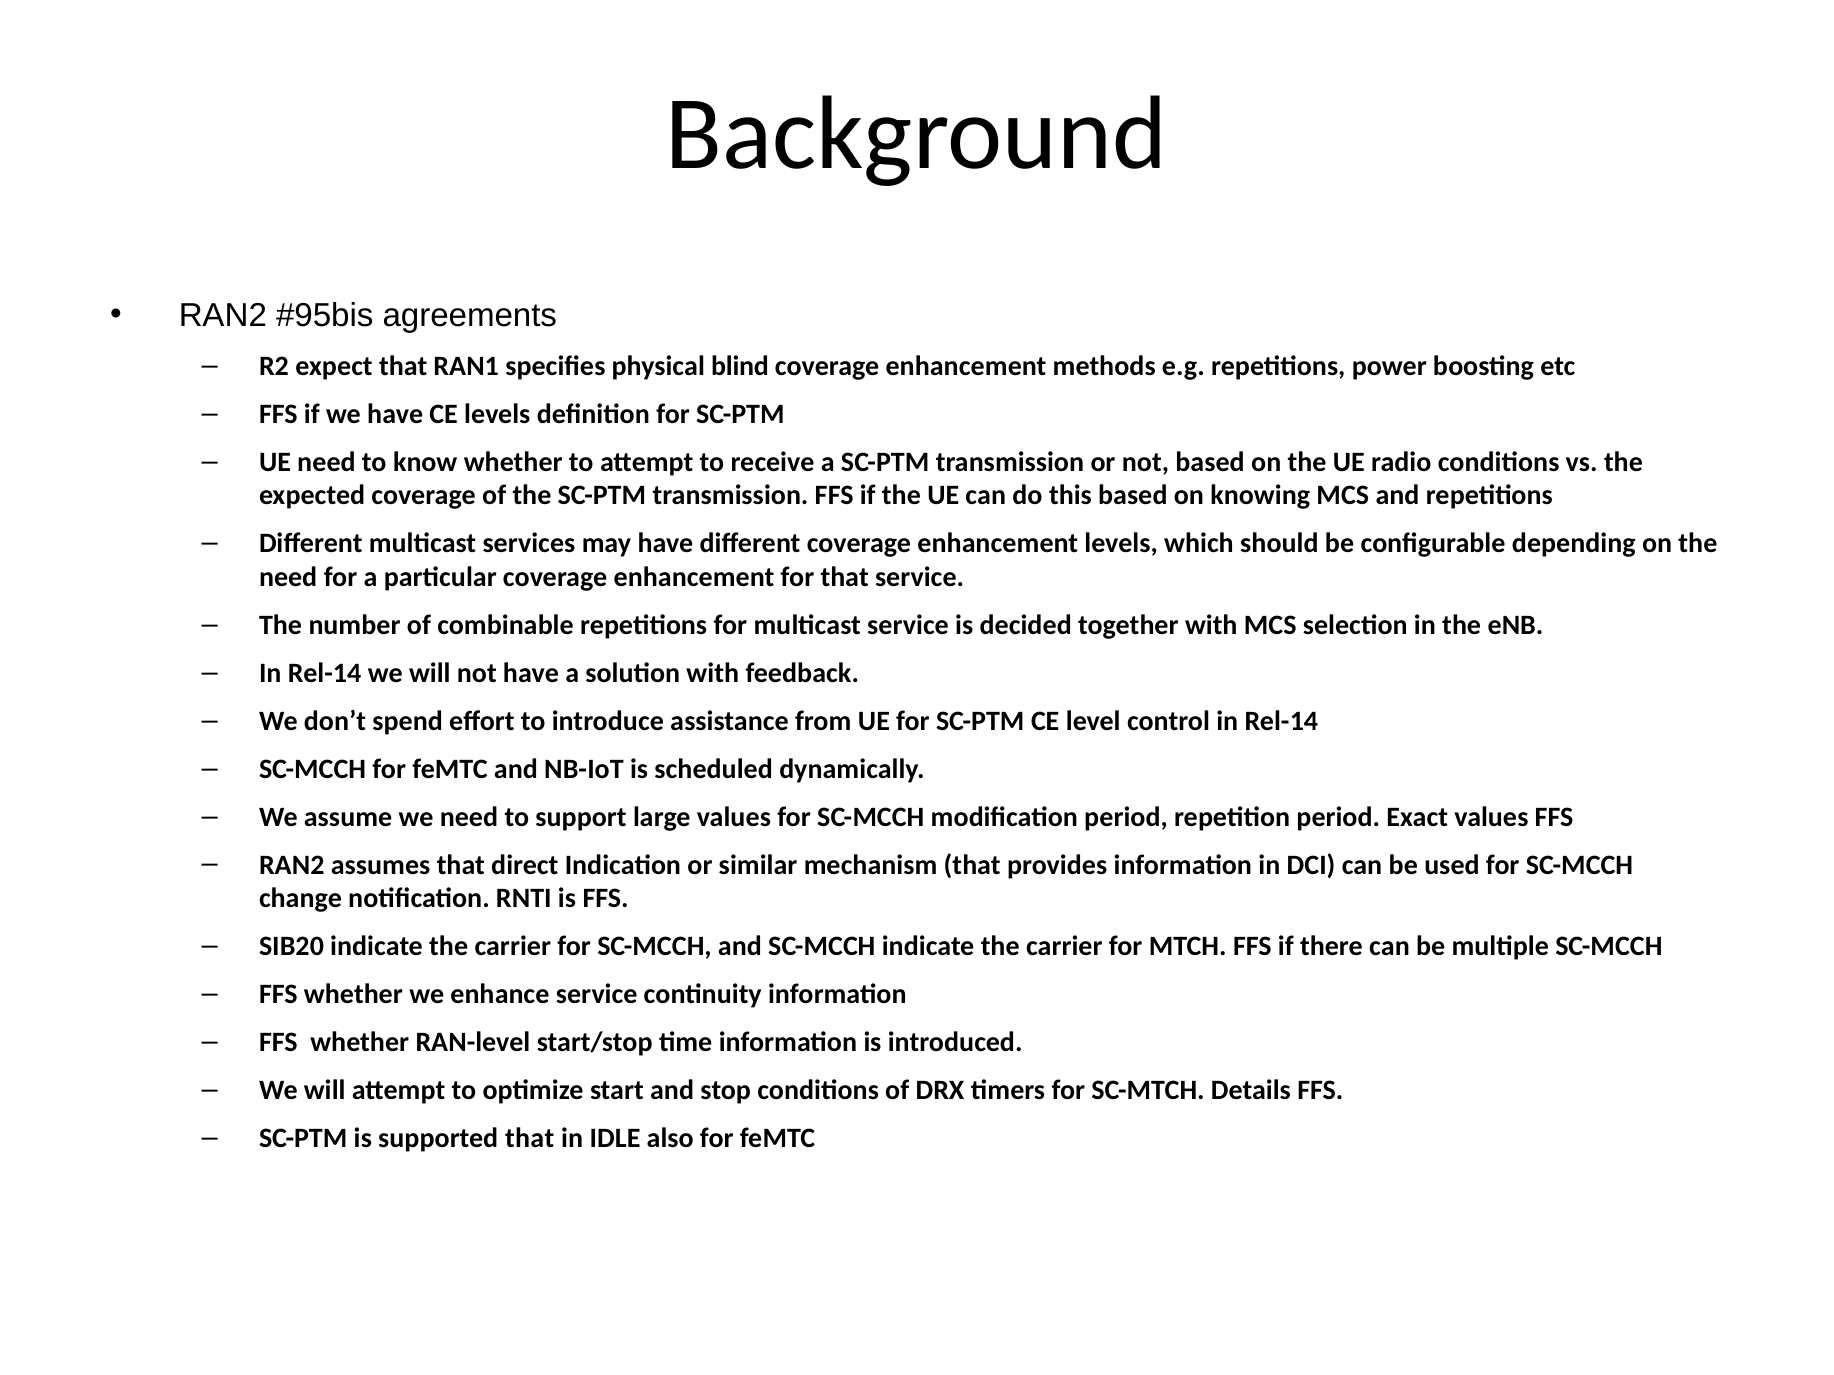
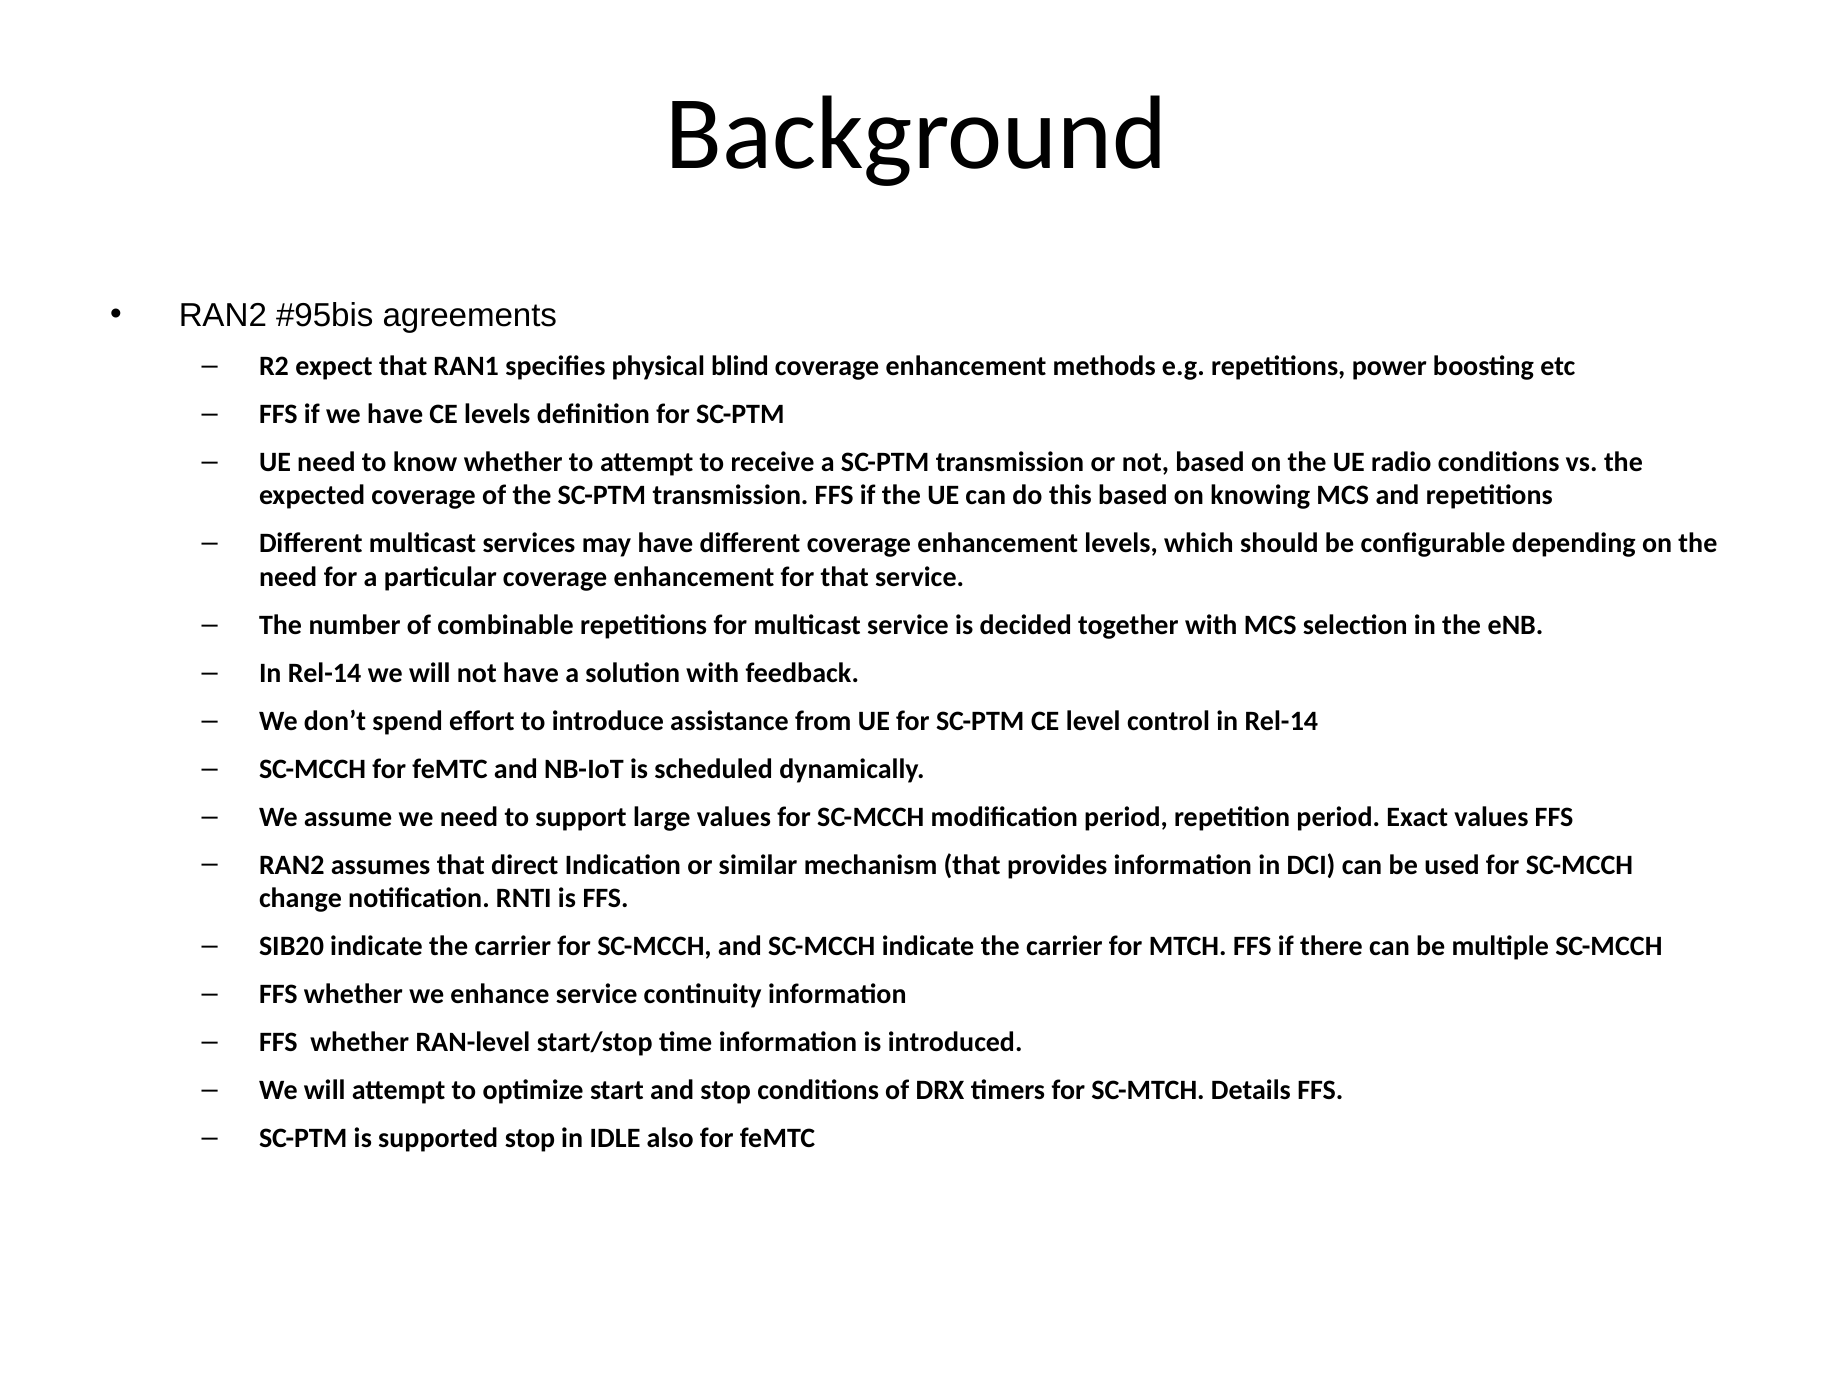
supported that: that -> stop (530, 1139)
